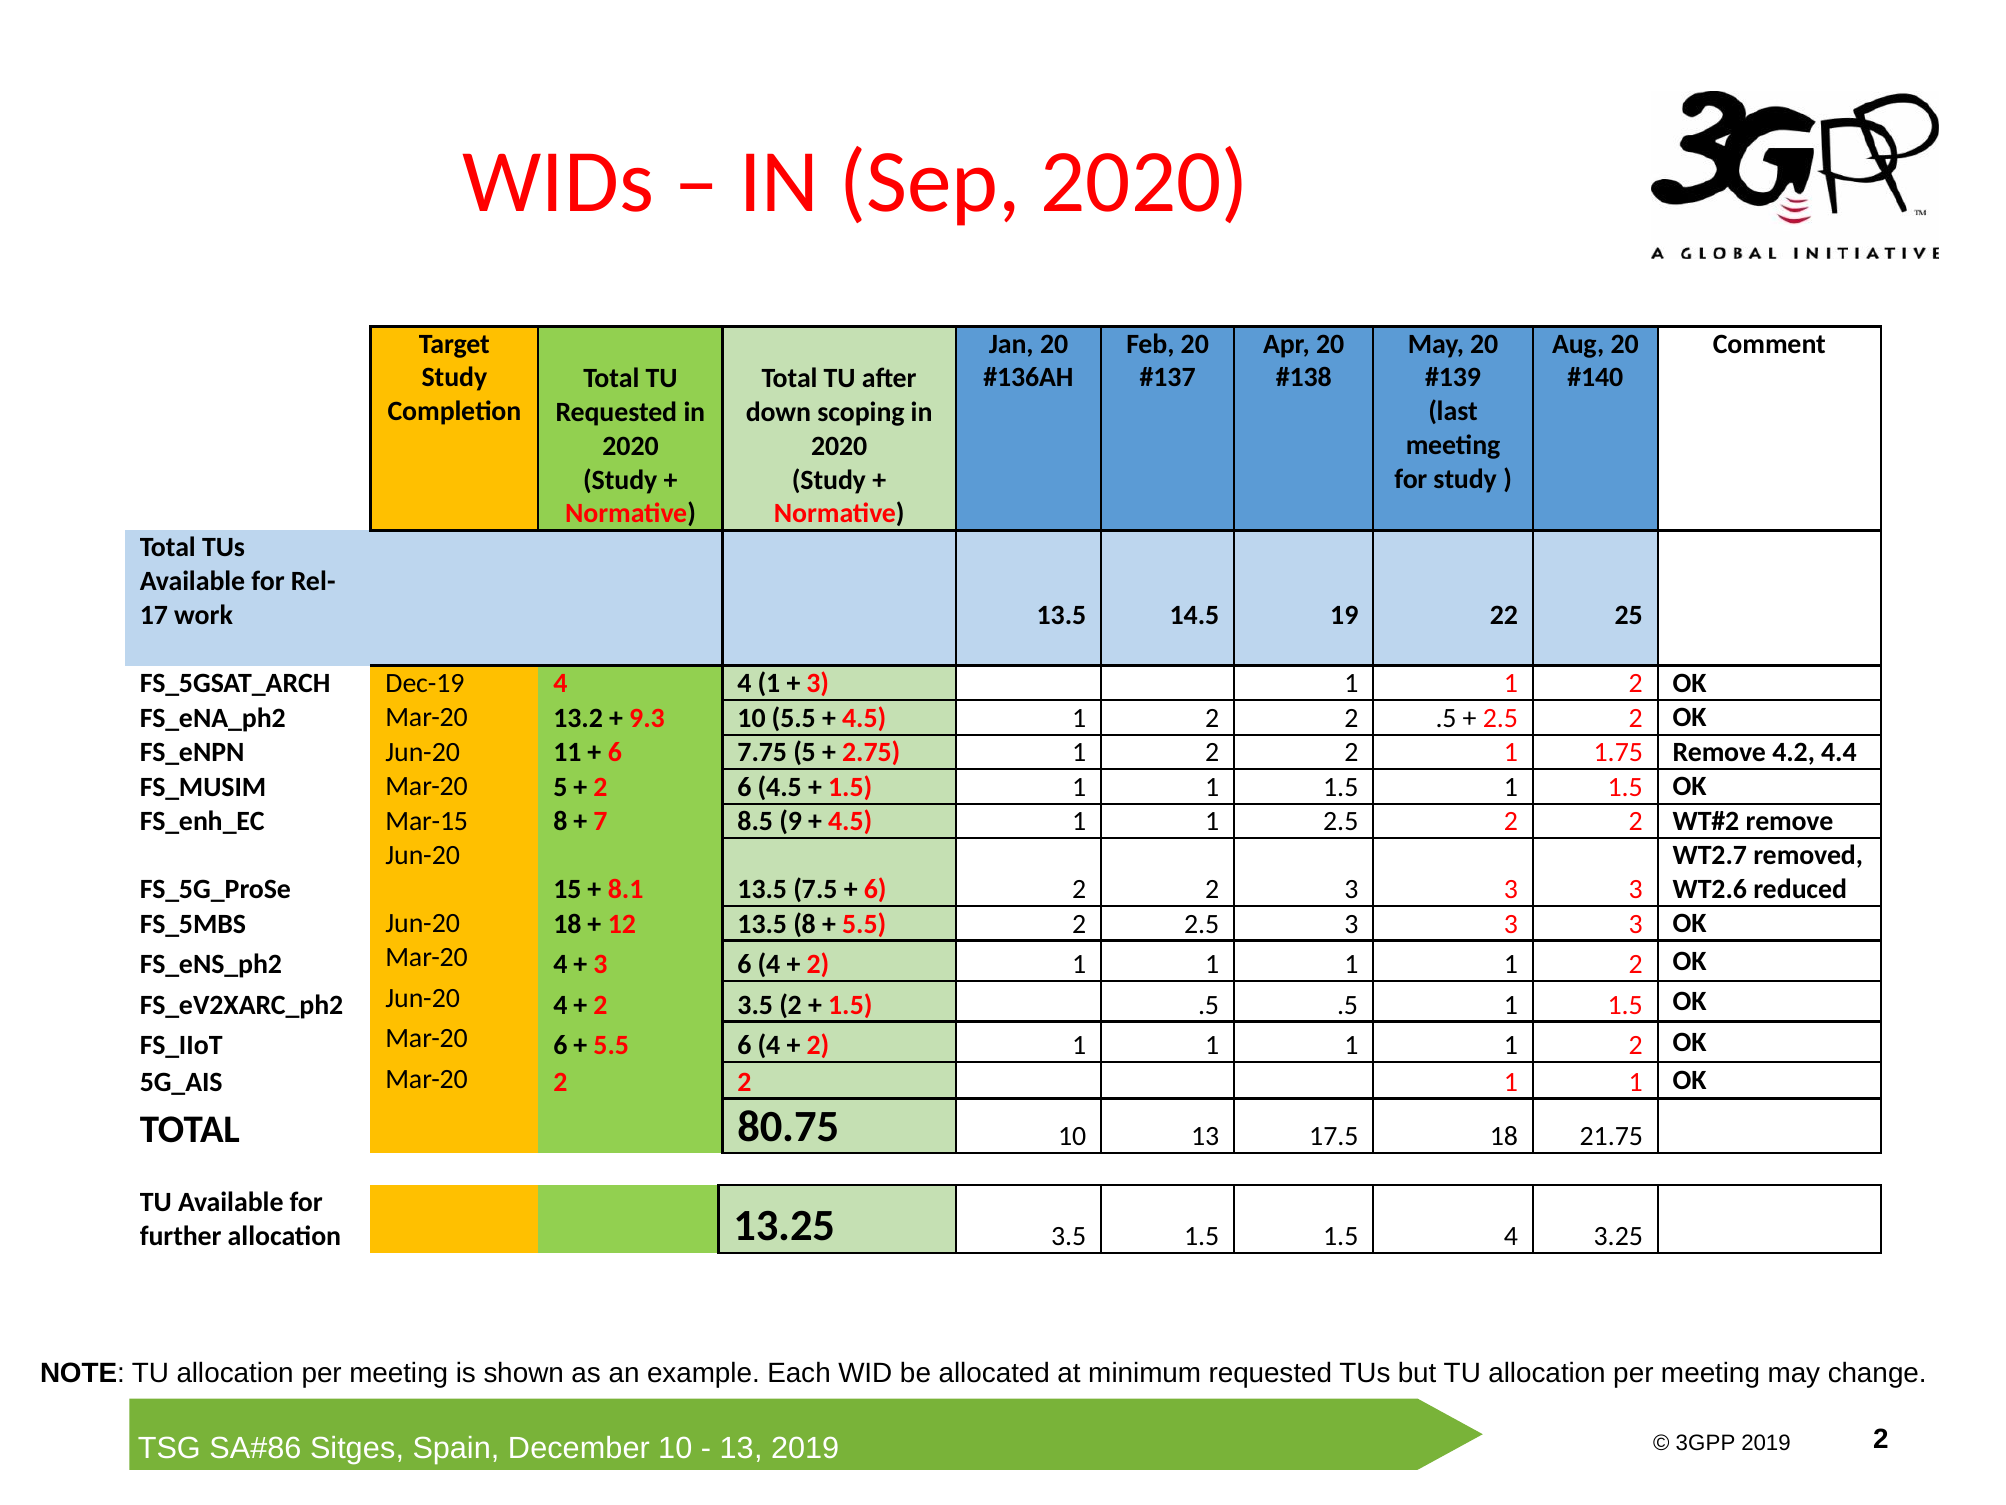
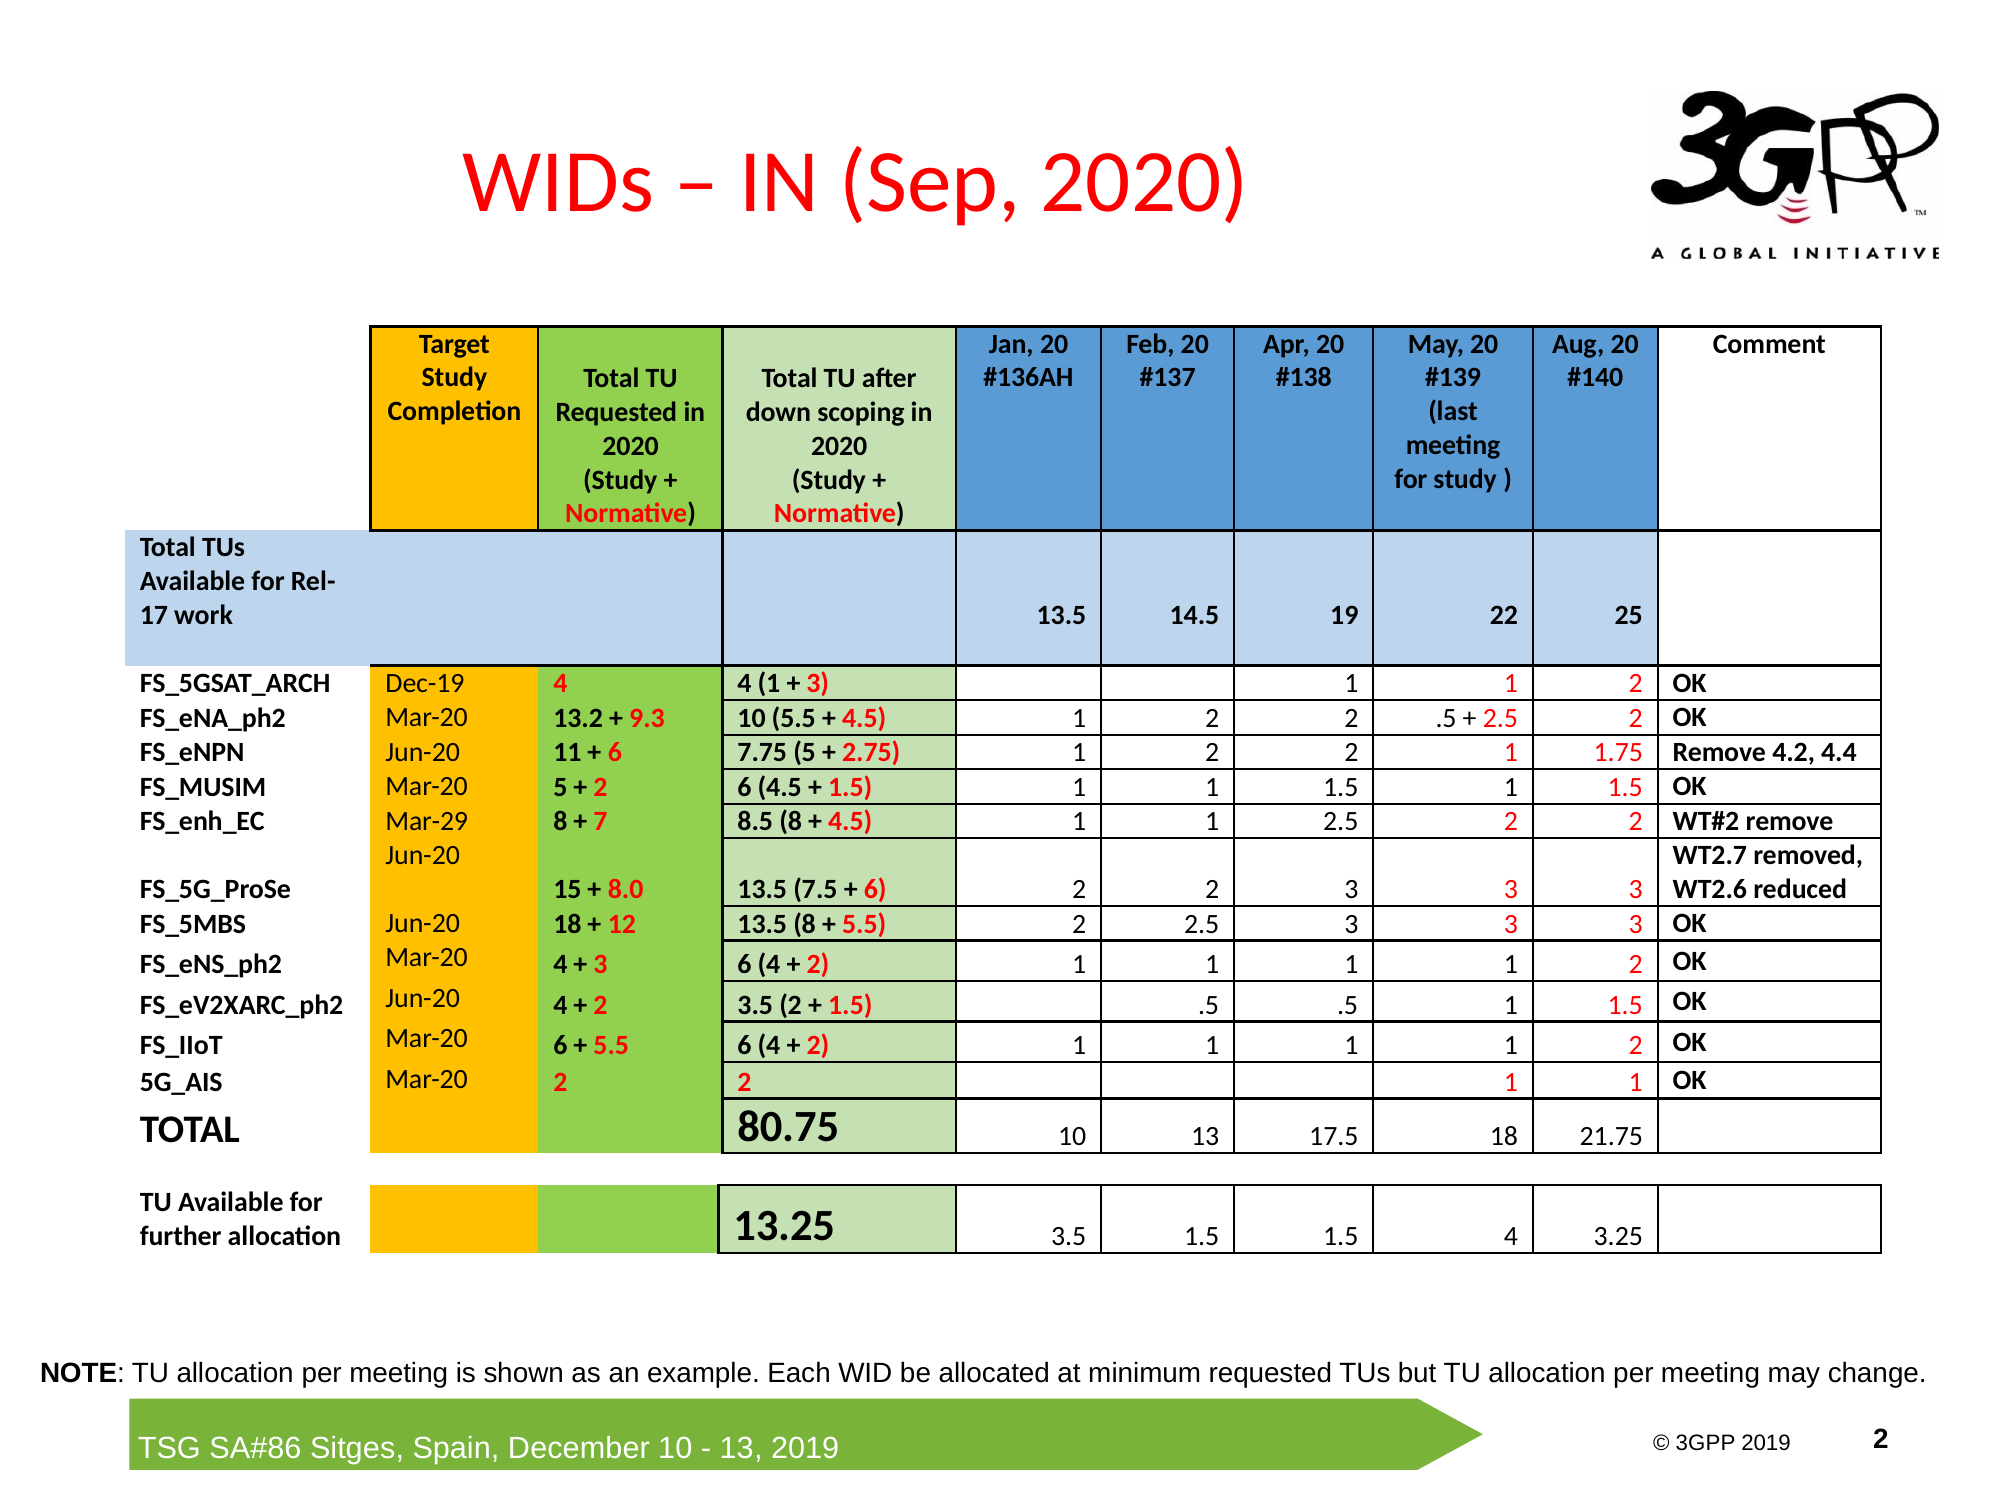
Mar-15: Mar-15 -> Mar-29 (427, 821)
8.5 9: 9 -> 8 (791, 821)
8.1: 8.1 -> 8.0 (626, 889)
